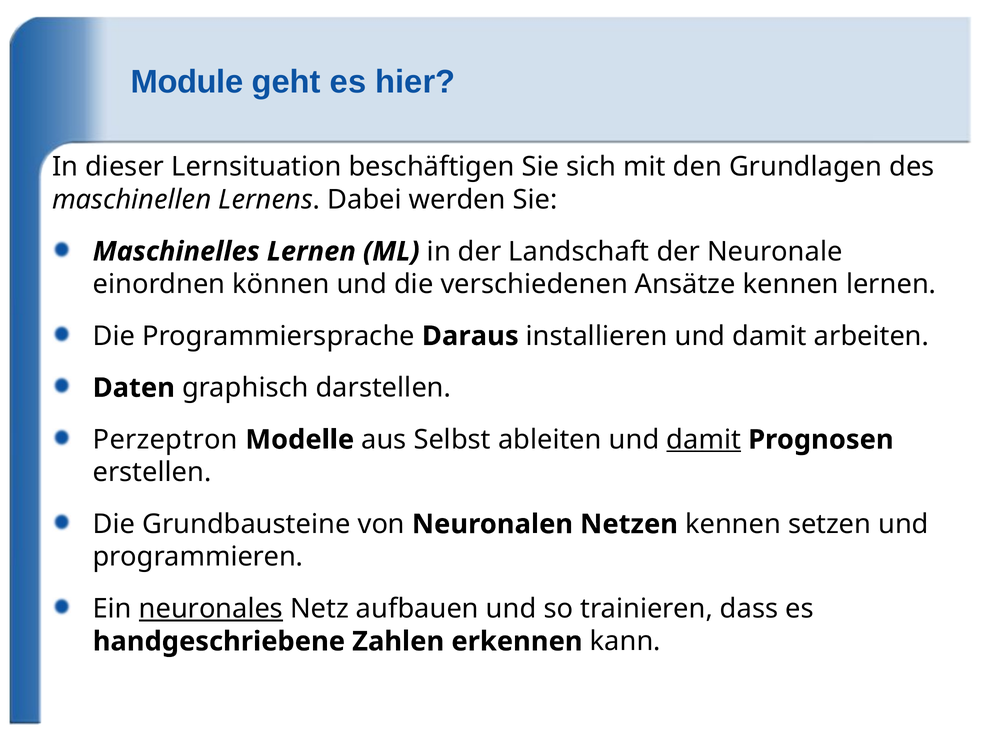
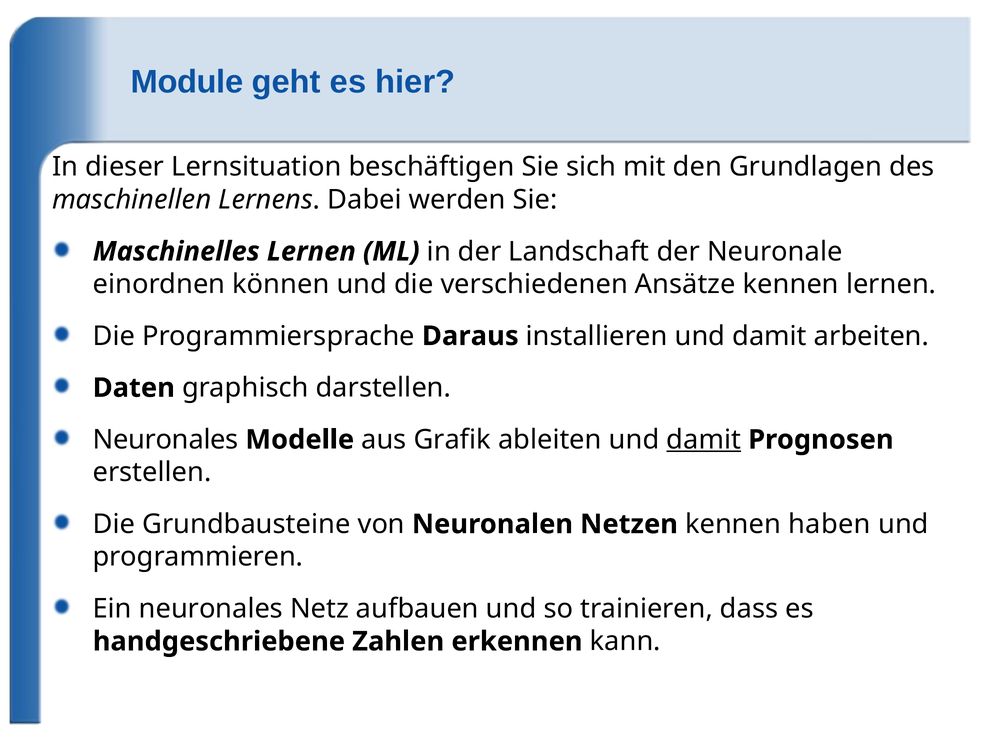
Perzeptron: Perzeptron -> Neuronales (166, 440)
Selbst: Selbst -> Grafik (452, 440)
setzen: setzen -> haben (829, 524)
neuronales underline: present -> none (211, 609)
